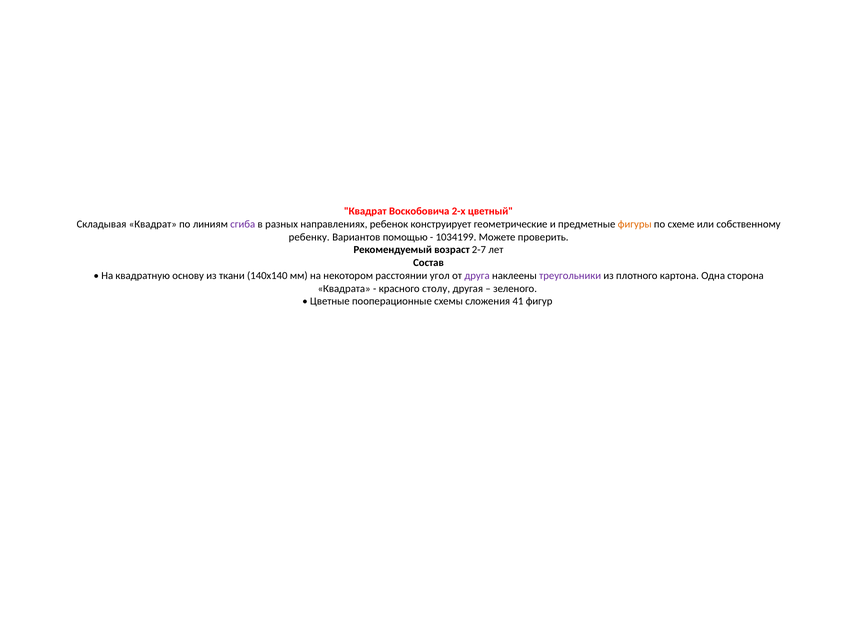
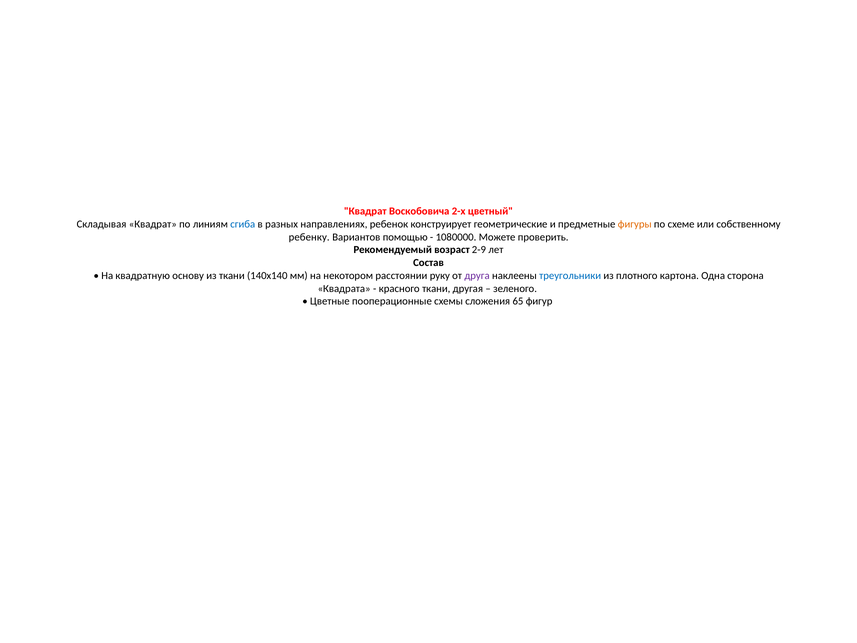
сгиба colour: purple -> blue (243, 224)
1034199: 1034199 -> 1080000 (456, 237)
2-7: 2-7 -> 2-9 (479, 250)
угол: угол -> руку (440, 276)
треугольники colour: purple -> blue (570, 276)
красного столу: столу -> ткани (436, 288)
41: 41 -> 65 (518, 301)
